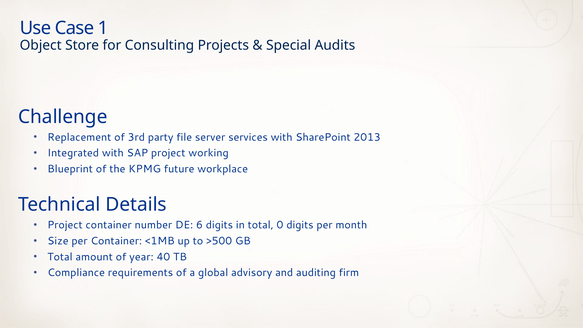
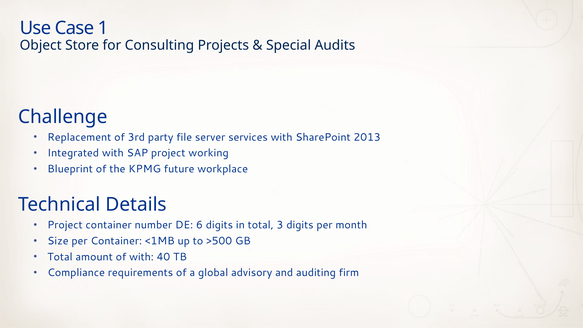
0: 0 -> 3 (280, 225)
of year: year -> with (141, 257)
